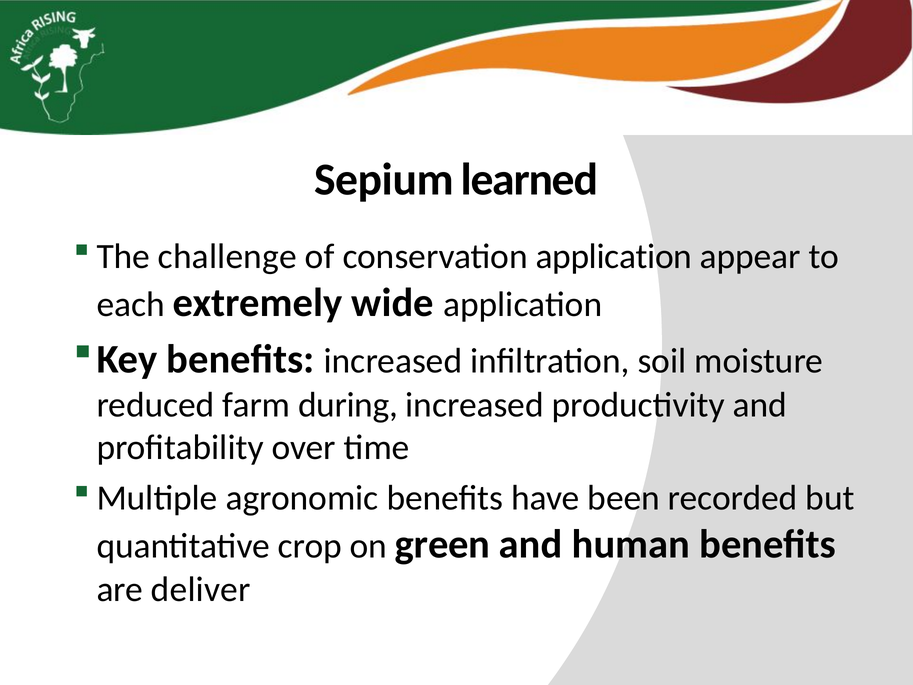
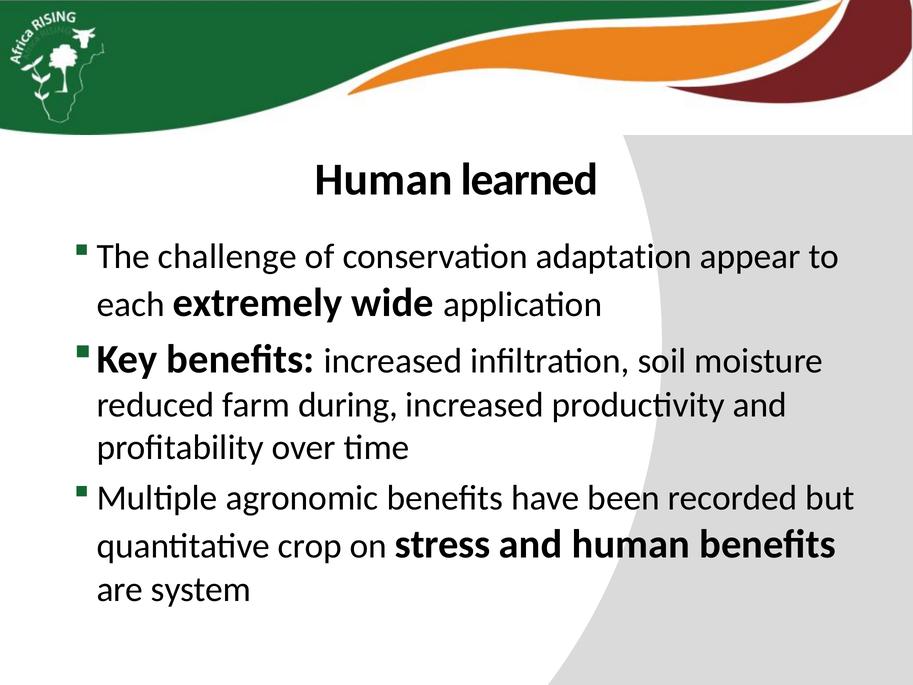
Sepium: Sepium -> Human (384, 180)
conservation application: application -> adaptation (614, 257)
green: green -> stress (443, 544)
deliver: deliver -> system (201, 589)
